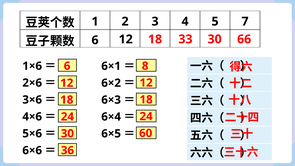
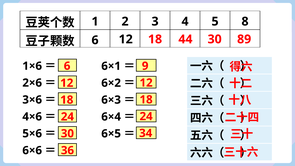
7: 7 -> 8 (245, 21)
33: 33 -> 44 (185, 39)
66: 66 -> 89 (244, 39)
8: 8 -> 9 (145, 66)
60: 60 -> 34 (146, 133)
